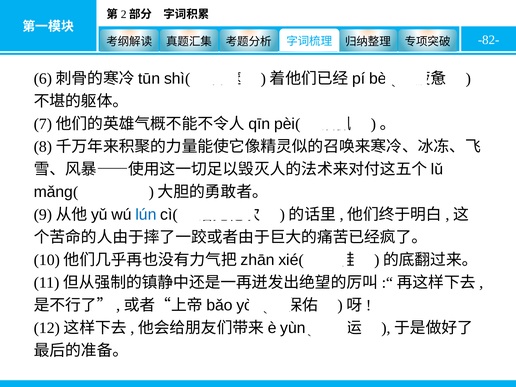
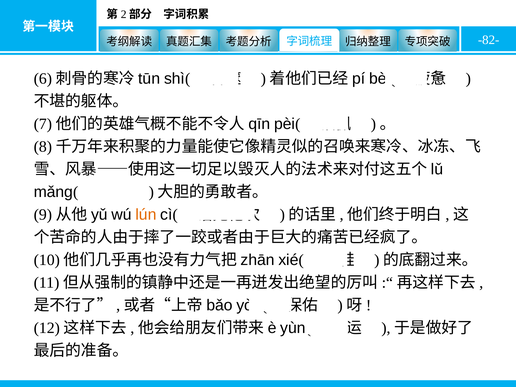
lún colour: blue -> orange (146, 215)
